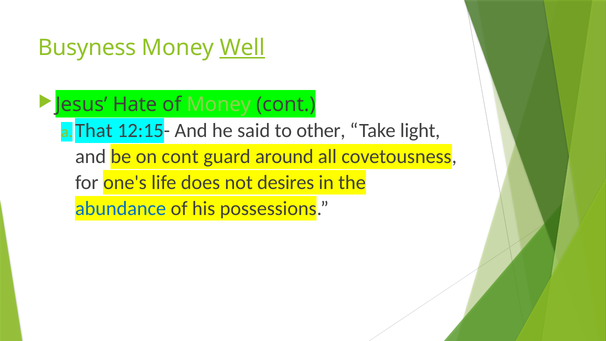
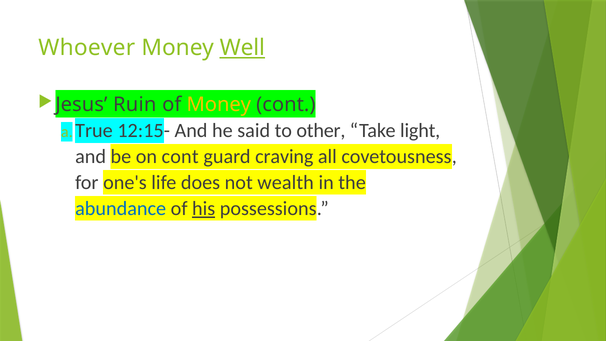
Busyness: Busyness -> Whoever (87, 48)
Hate: Hate -> Ruin (135, 105)
Money colour: light green -> yellow (219, 105)
That: That -> True (94, 131)
around: around -> craving (284, 157)
desires: desires -> wealth (286, 183)
his underline: none -> present (204, 208)
